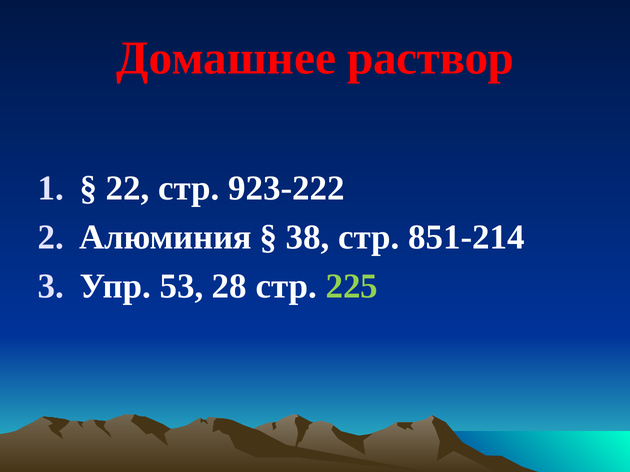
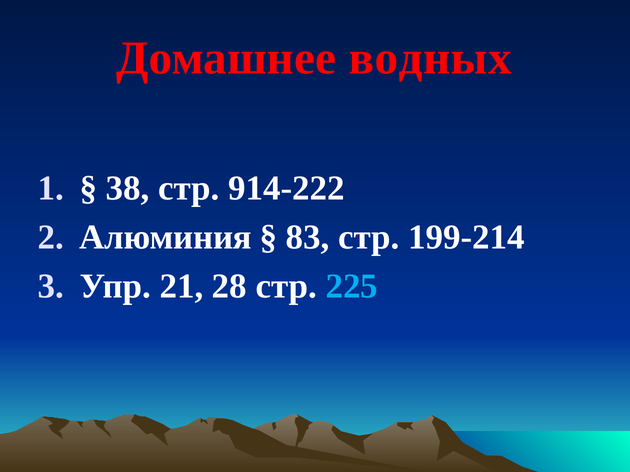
раствор: раствор -> водных (430, 58)
22: 22 -> 38 (128, 188)
923-222: 923-222 -> 914-222 (287, 188)
38: 38 -> 83 (308, 237)
851-214: 851-214 -> 199-214 (467, 237)
53: 53 -> 21 (181, 286)
225 colour: light green -> light blue (352, 286)
